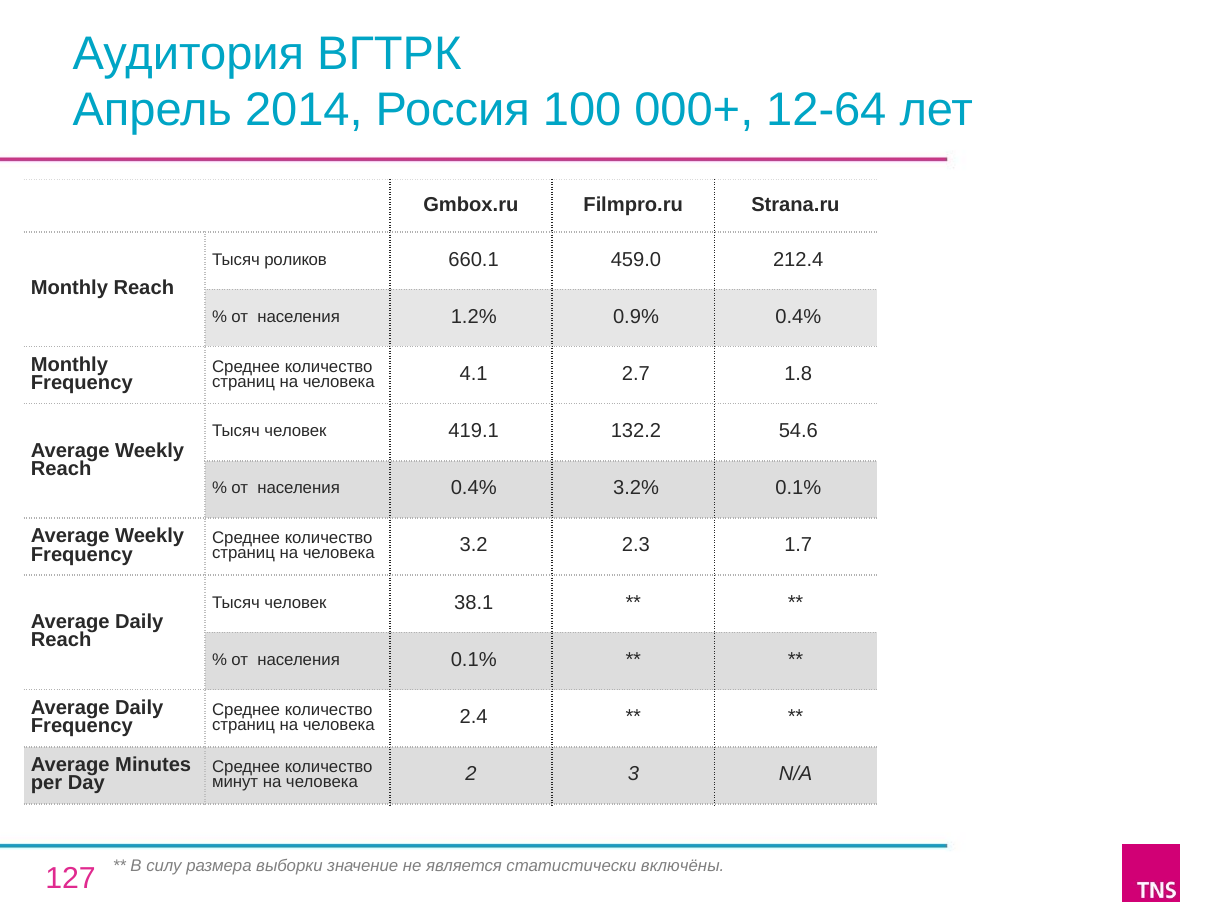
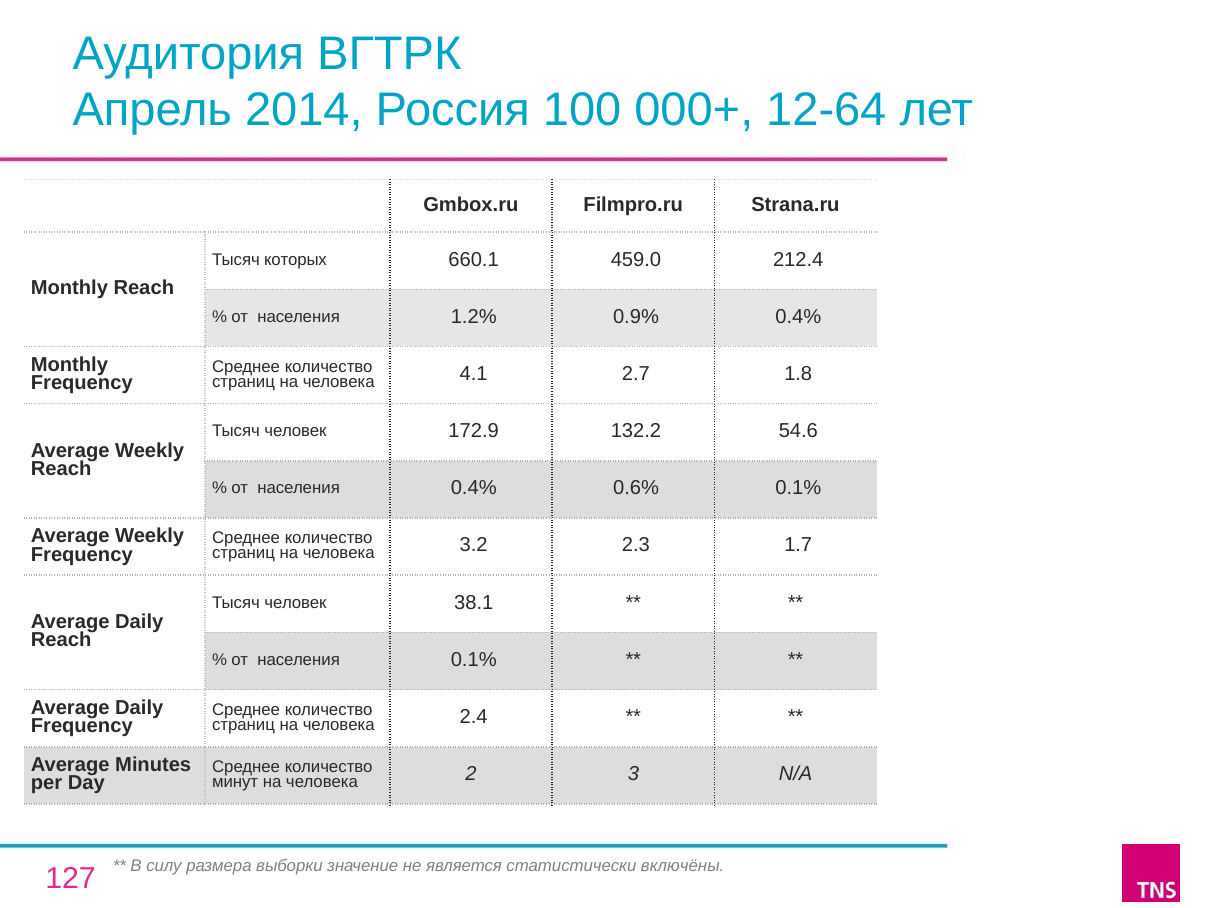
роликов: роликов -> которых (296, 260)
419.1: 419.1 -> 172.9 (474, 431)
3.2%: 3.2% -> 0.6% (636, 488)
